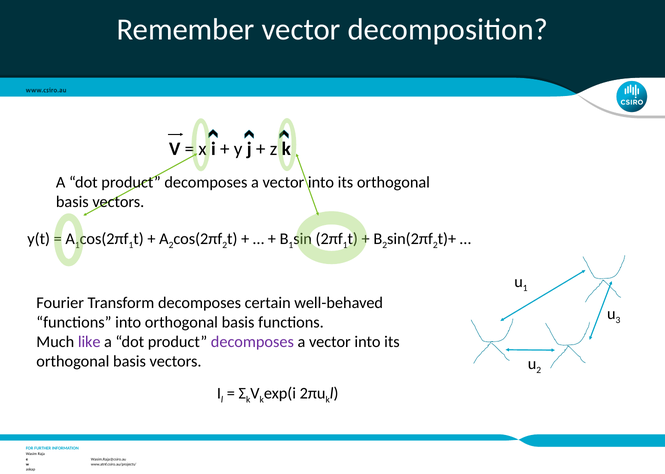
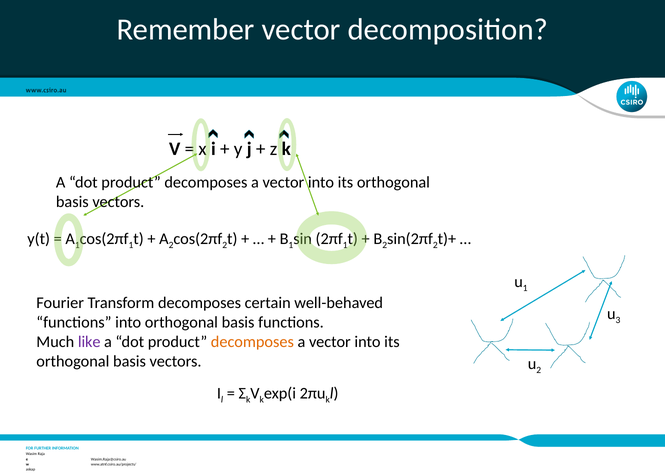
decomposes colour: purple -> orange (252, 342)
